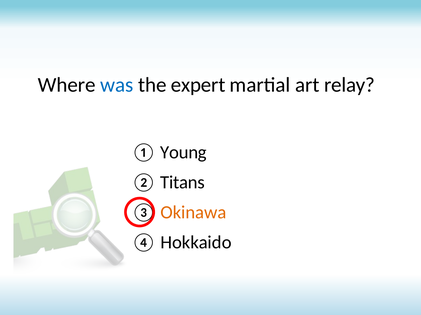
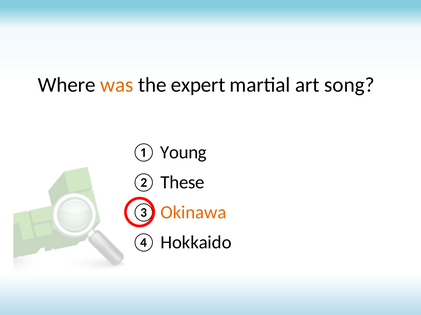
was colour: blue -> orange (117, 85)
relay: relay -> song (349, 85)
Titans: Titans -> These (183, 183)
